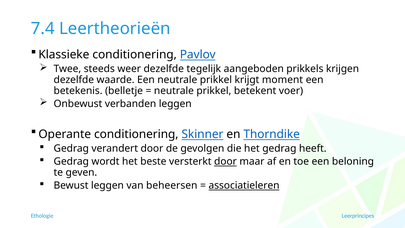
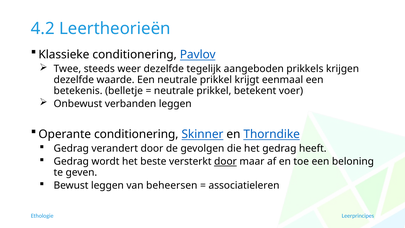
7.4: 7.4 -> 4.2 (43, 29)
moment: moment -> eenmaal (283, 80)
associatieleren underline: present -> none (244, 185)
